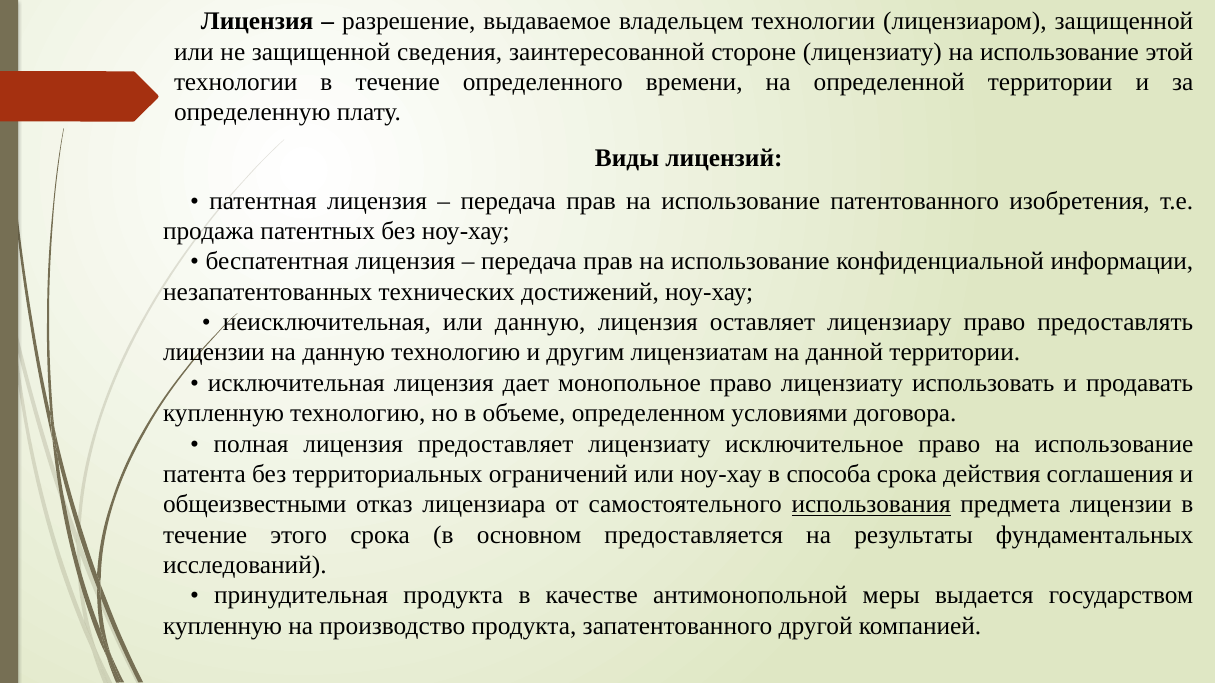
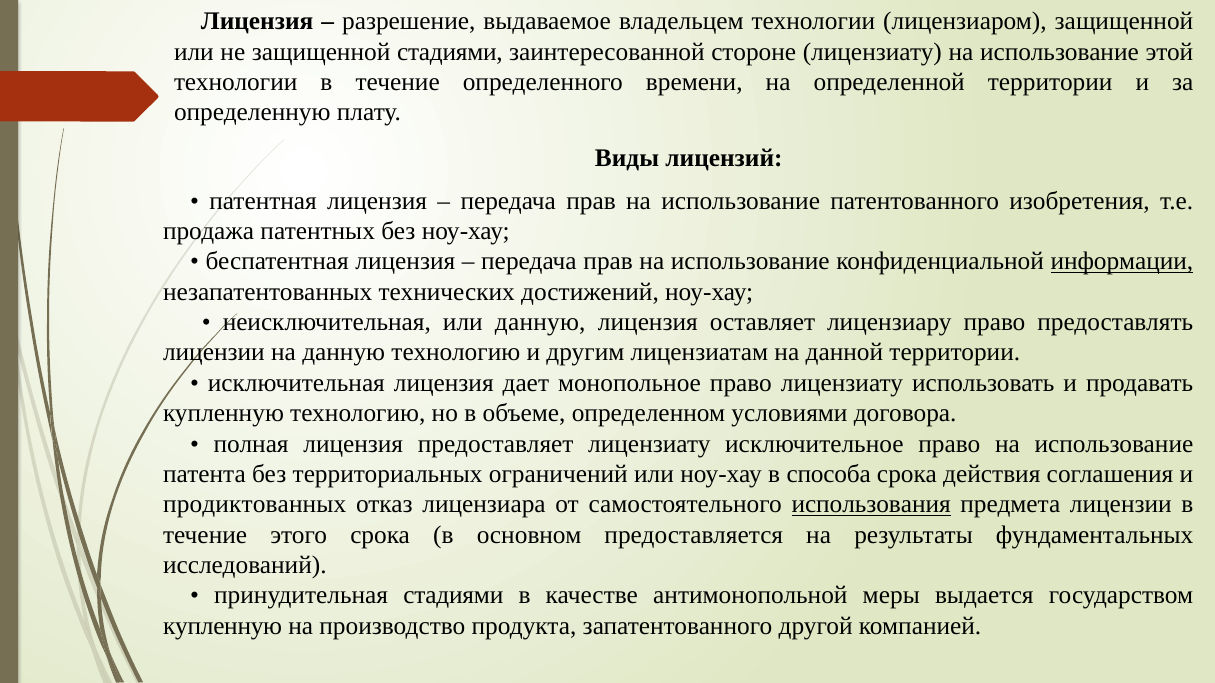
защищенной сведения: сведения -> стадиями (450, 52)
информации underline: none -> present (1122, 262)
общеизвестными: общеизвестными -> продиктованных (255, 505)
принудительная продукта: продукта -> стадиями (453, 596)
